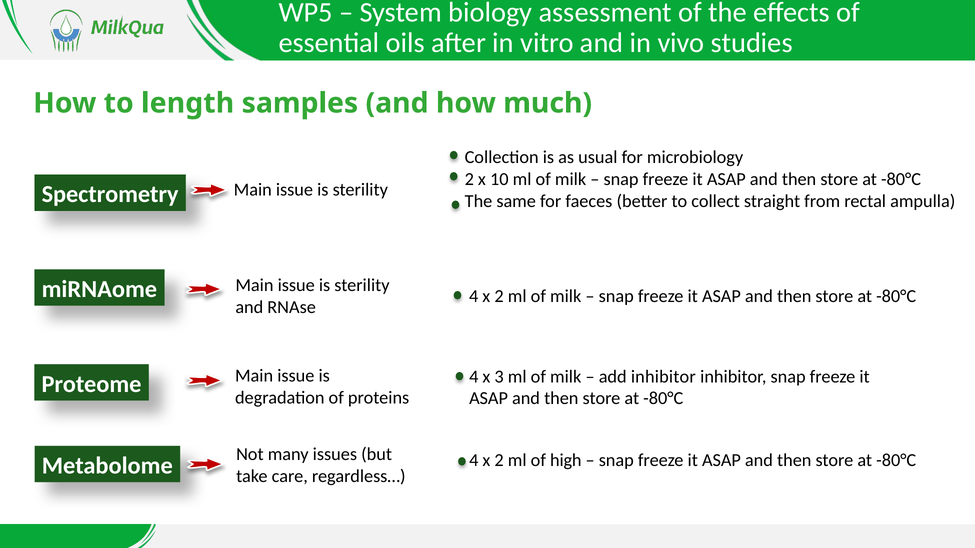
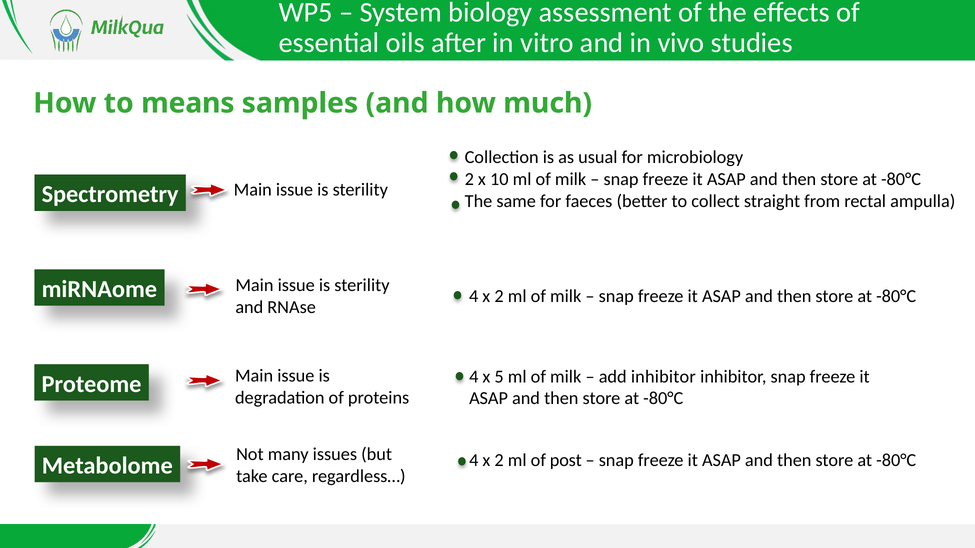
length: length -> means (188, 103)
3: 3 -> 5 (499, 377)
high: high -> post (566, 461)
